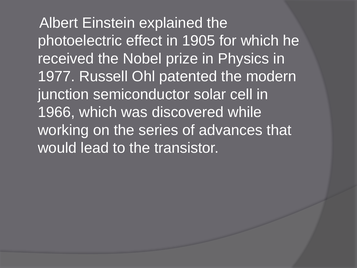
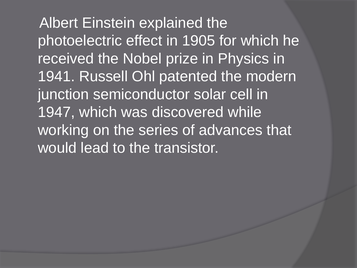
1977: 1977 -> 1941 (56, 76)
1966: 1966 -> 1947 (56, 112)
